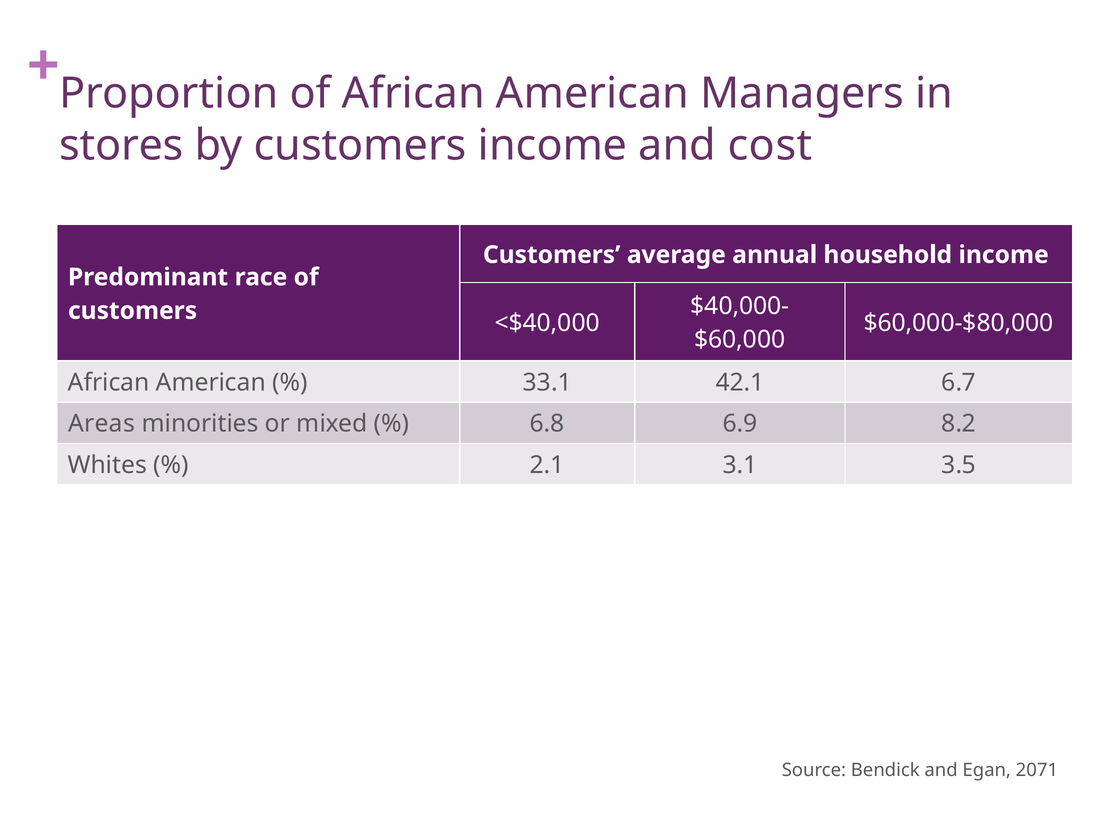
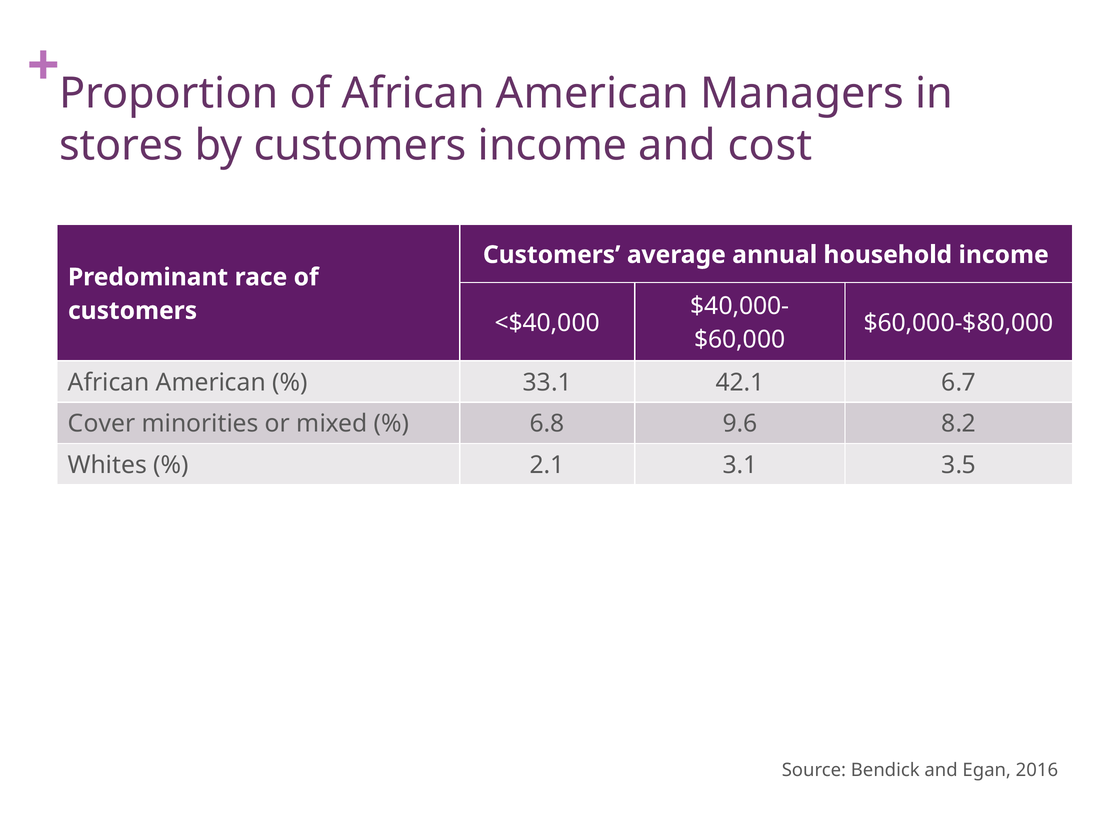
Areas: Areas -> Cover (102, 424)
6.9: 6.9 -> 9.6 (740, 424)
2071: 2071 -> 2016 (1037, 770)
